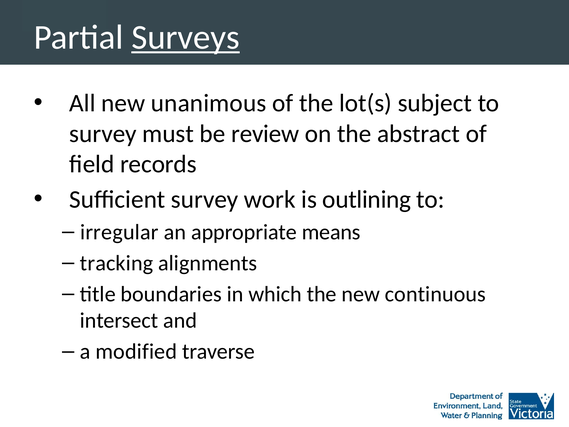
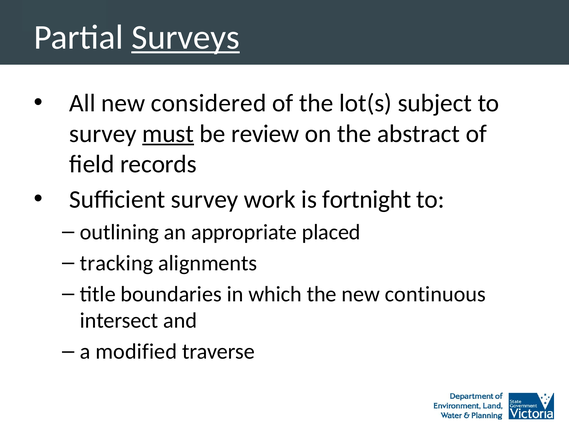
unanimous: unanimous -> considered (209, 103)
must underline: none -> present (168, 134)
outlining: outlining -> fortnight (367, 199)
irregular: irregular -> outlining (120, 232)
means: means -> placed (331, 232)
